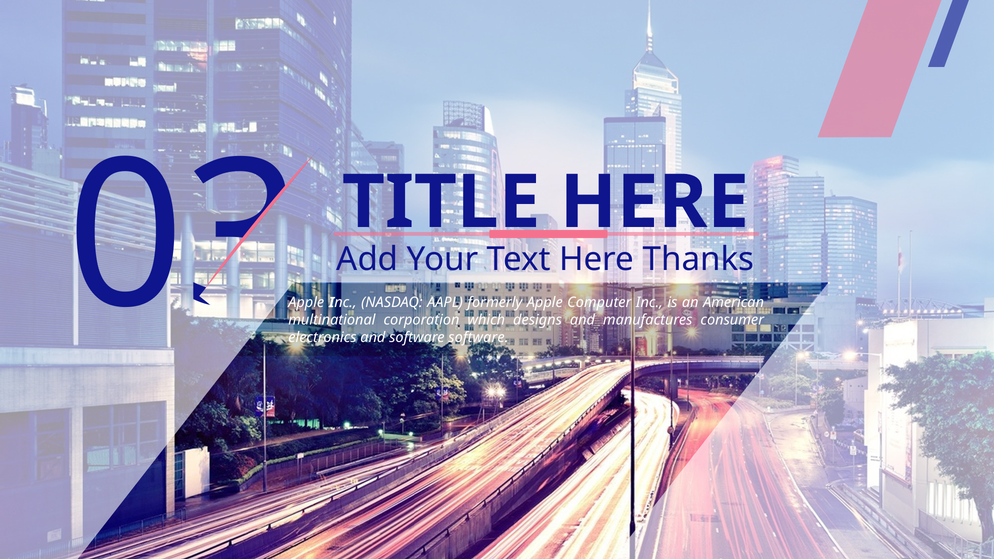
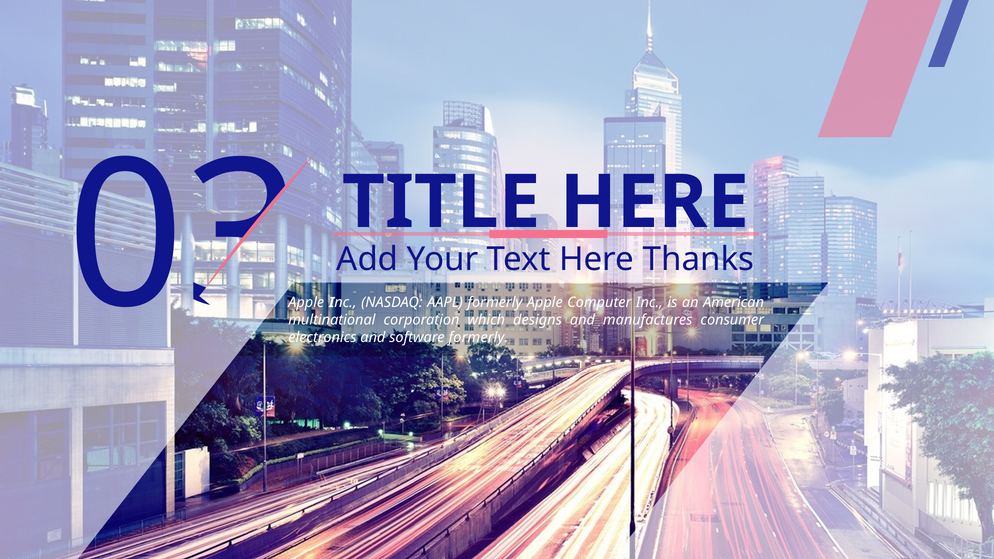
software software: software -> formerly (478, 337)
